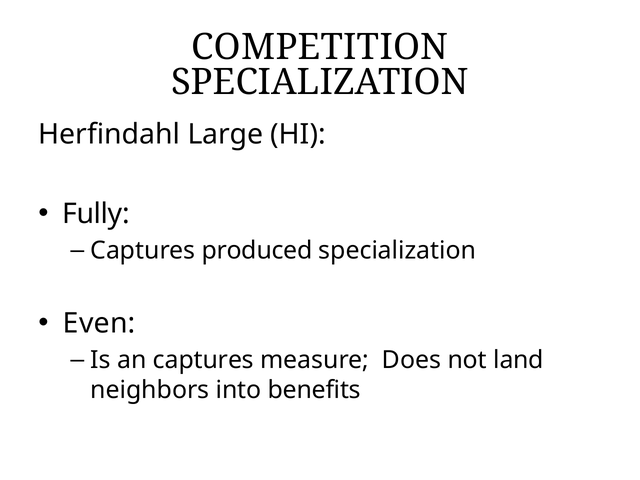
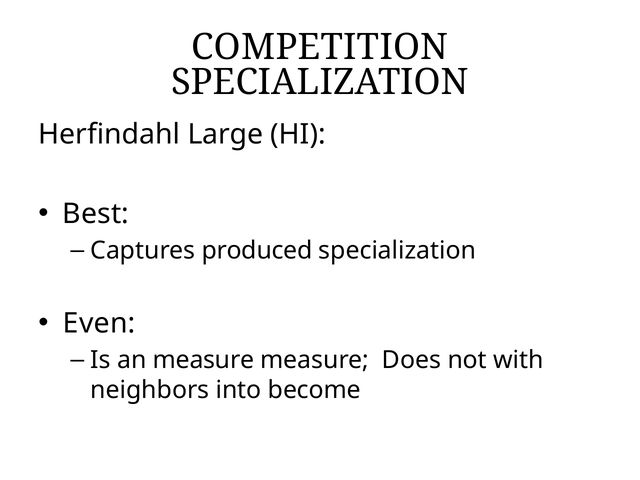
Fully: Fully -> Best (96, 214)
an captures: captures -> measure (203, 360)
land: land -> with (518, 360)
benefits: benefits -> become (314, 390)
